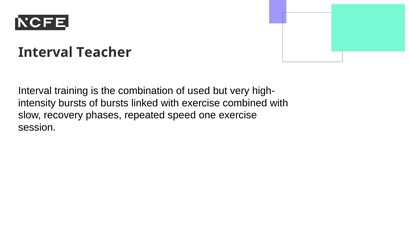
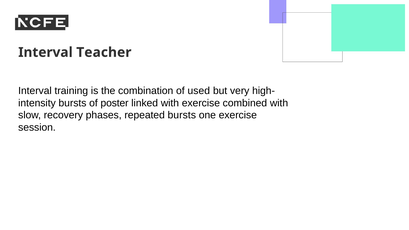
of bursts: bursts -> poster (115, 103)
repeated speed: speed -> bursts (182, 115)
